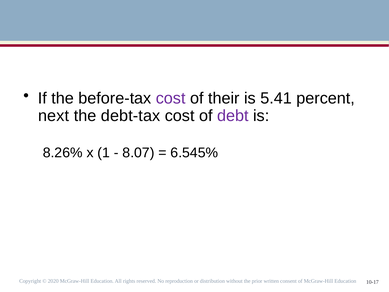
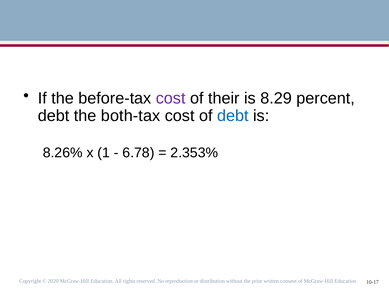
5.41: 5.41 -> 8.29 (276, 98)
next: next -> debt (54, 116)
debt-tax: debt-tax -> both-tax (131, 116)
debt colour: purple -> blue (233, 116)
8.07: 8.07 -> 6.78 (138, 153)
6.545%: 6.545% -> 2.353% (194, 153)
